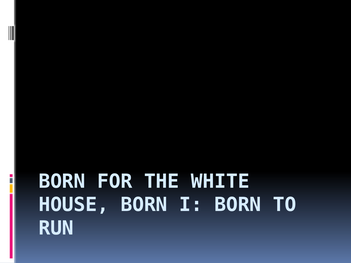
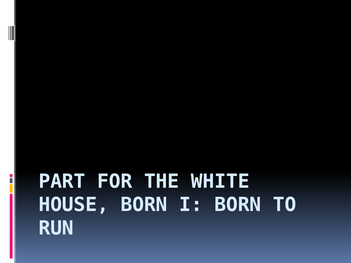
BORN: BORN -> PART (62, 182)
